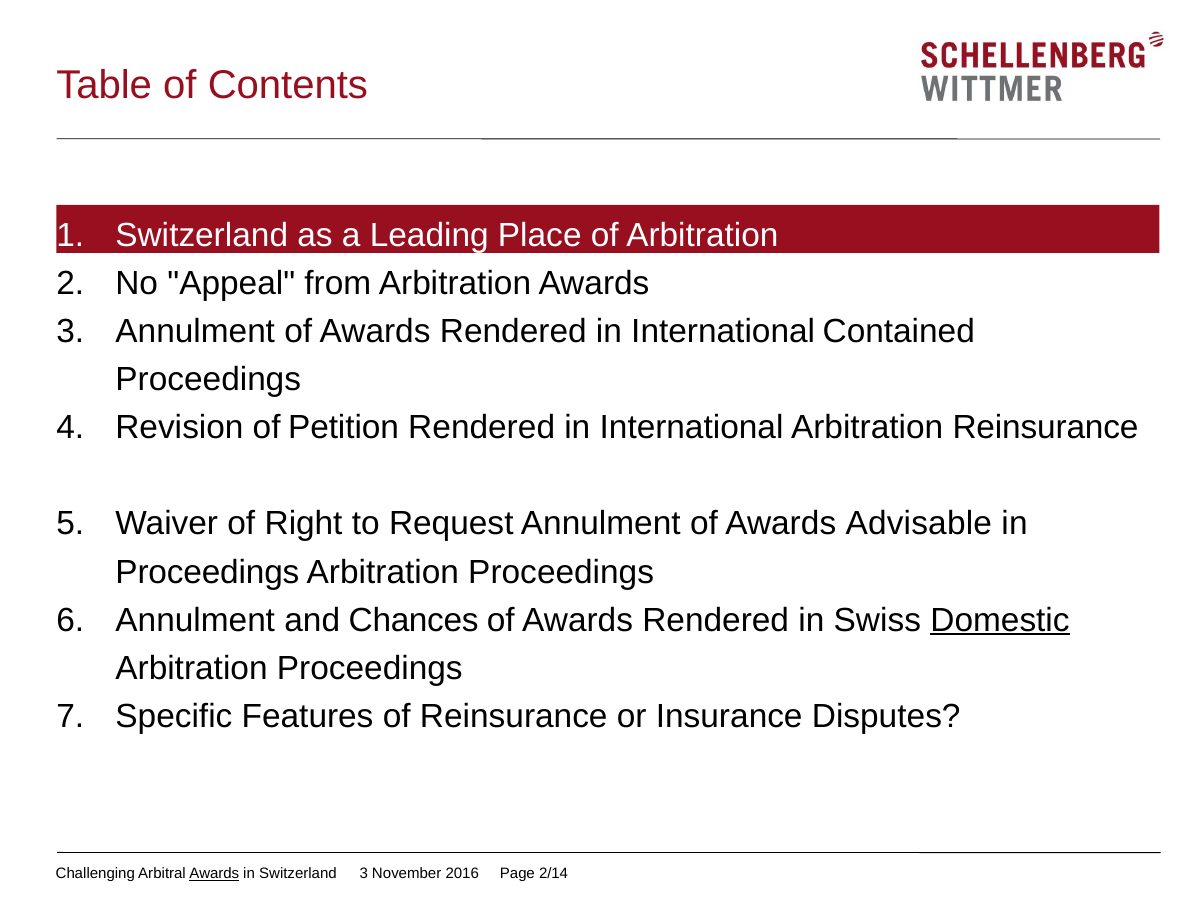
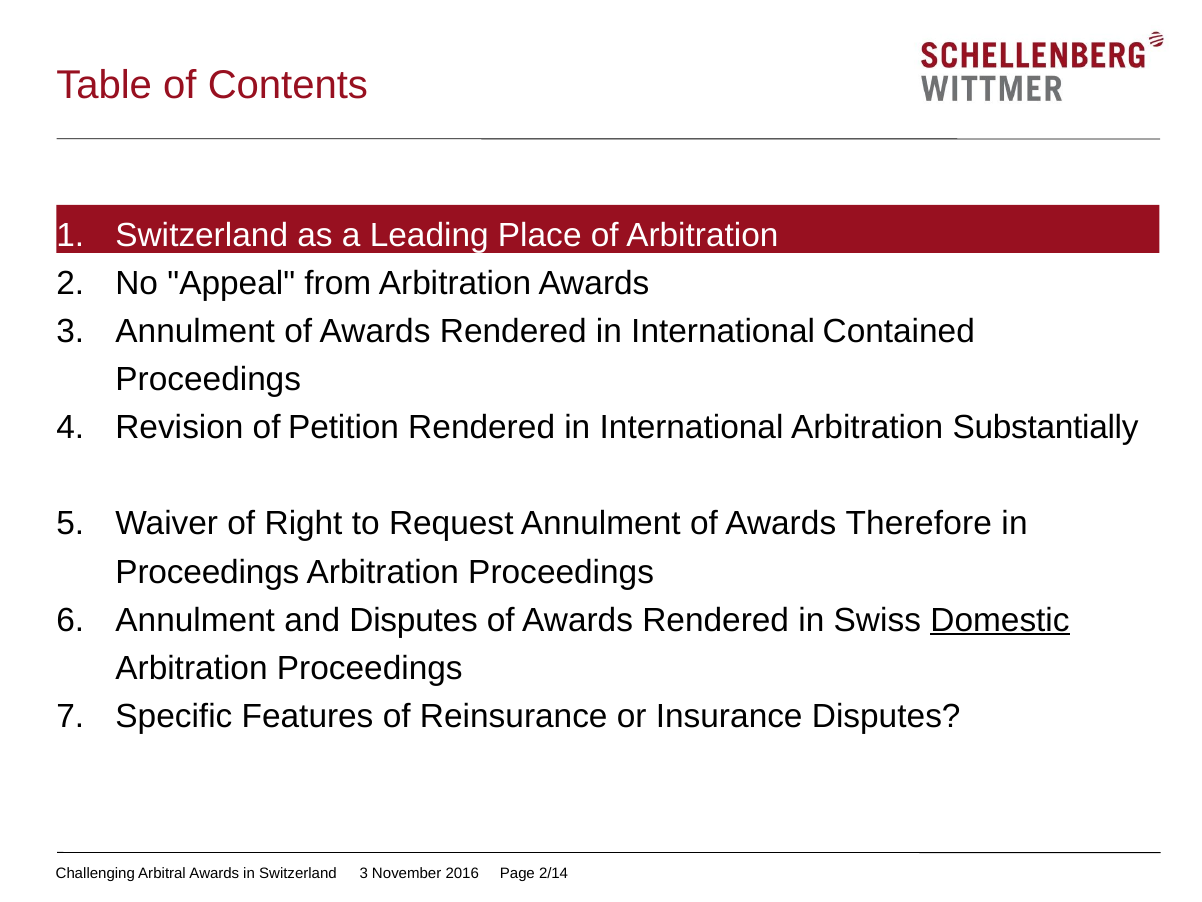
Arbitration Reinsurance: Reinsurance -> Substantially (1046, 427)
Advisable: Advisable -> Therefore (919, 524)
and Chances: Chances -> Disputes (414, 620)
Awards underline: present -> none (214, 873)
